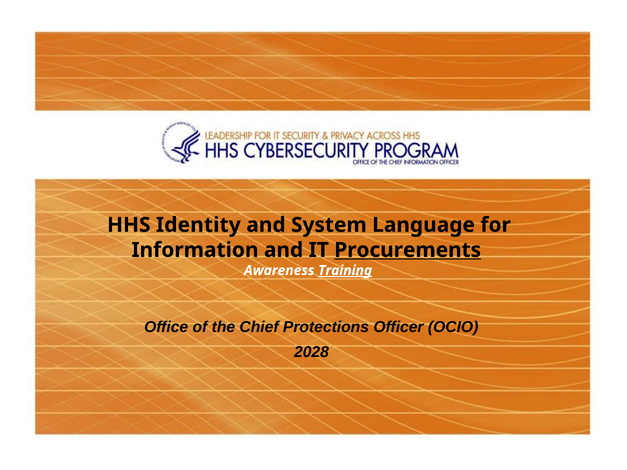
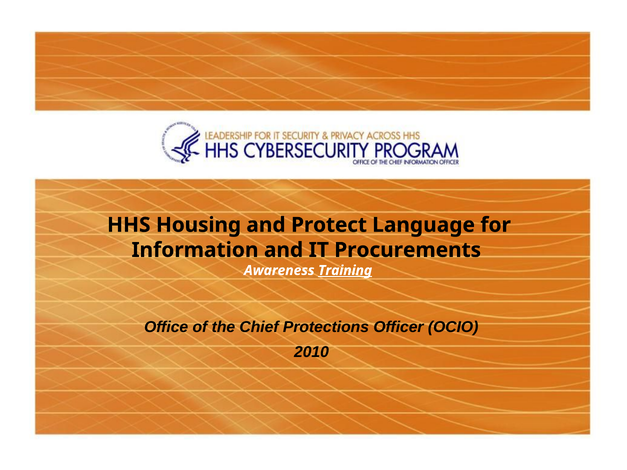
Identity: Identity -> Housing (199, 225)
System: System -> Protect (329, 225)
Procurements underline: present -> none (408, 250)
2028: 2028 -> 2010 (311, 352)
